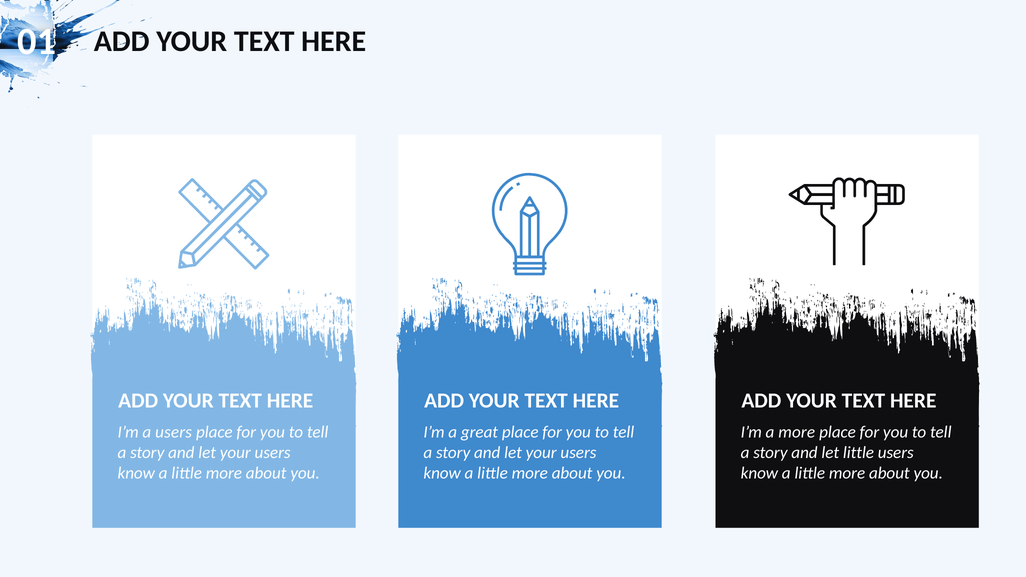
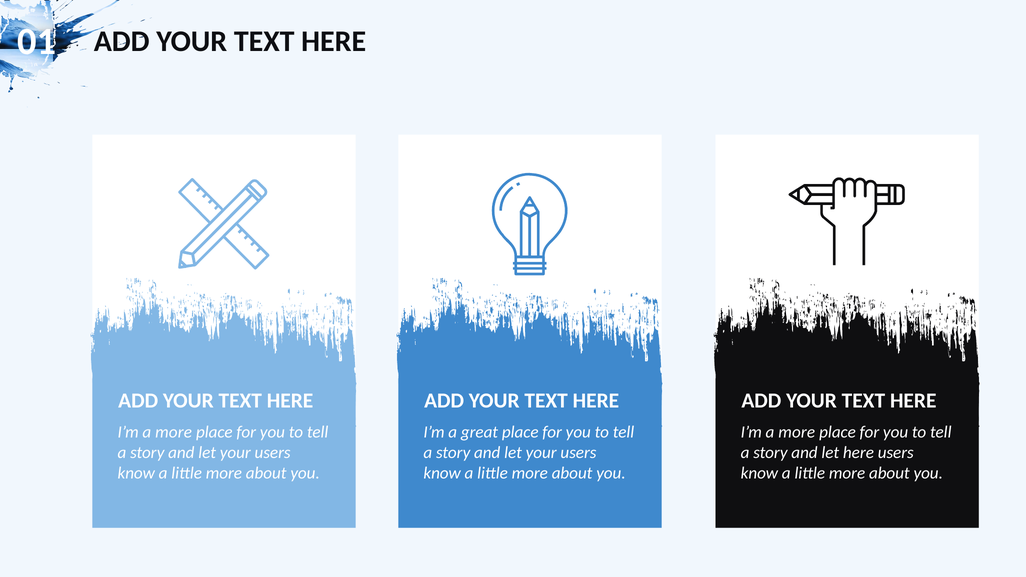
users: users -> more (174, 432)
let little: little -> here (858, 453)
